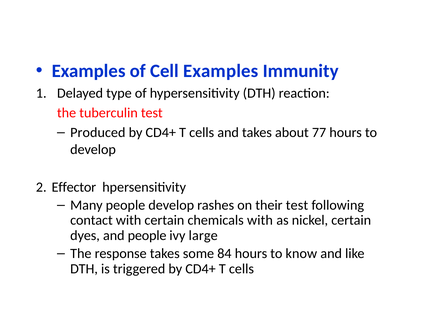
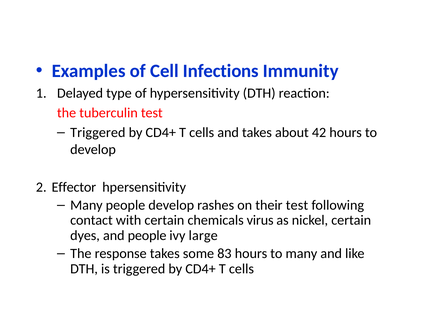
Cell Examples: Examples -> Infections (221, 71)
Produced: Produced -> Triggered (98, 133)
77: 77 -> 42 (319, 133)
chemicals with: with -> virus (260, 221)
84: 84 -> 83 (224, 254)
to know: know -> many (301, 254)
